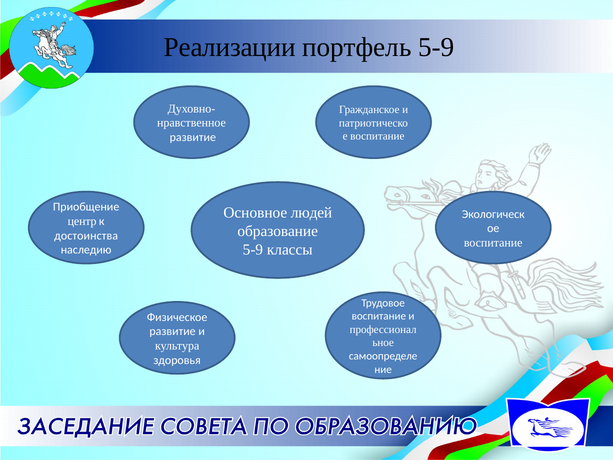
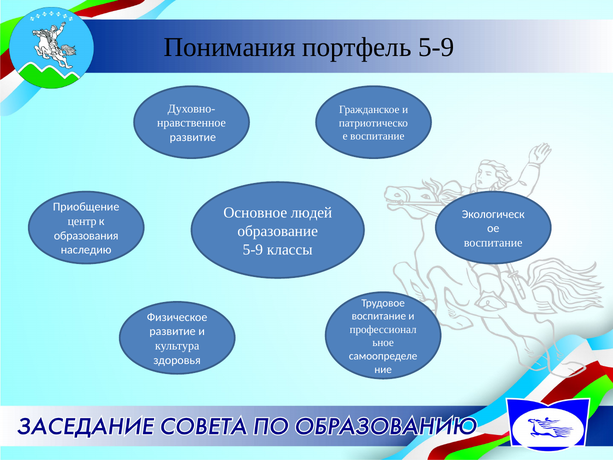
Реализации: Реализации -> Понимания (230, 47)
достоинства: достоинства -> образования (86, 235)
